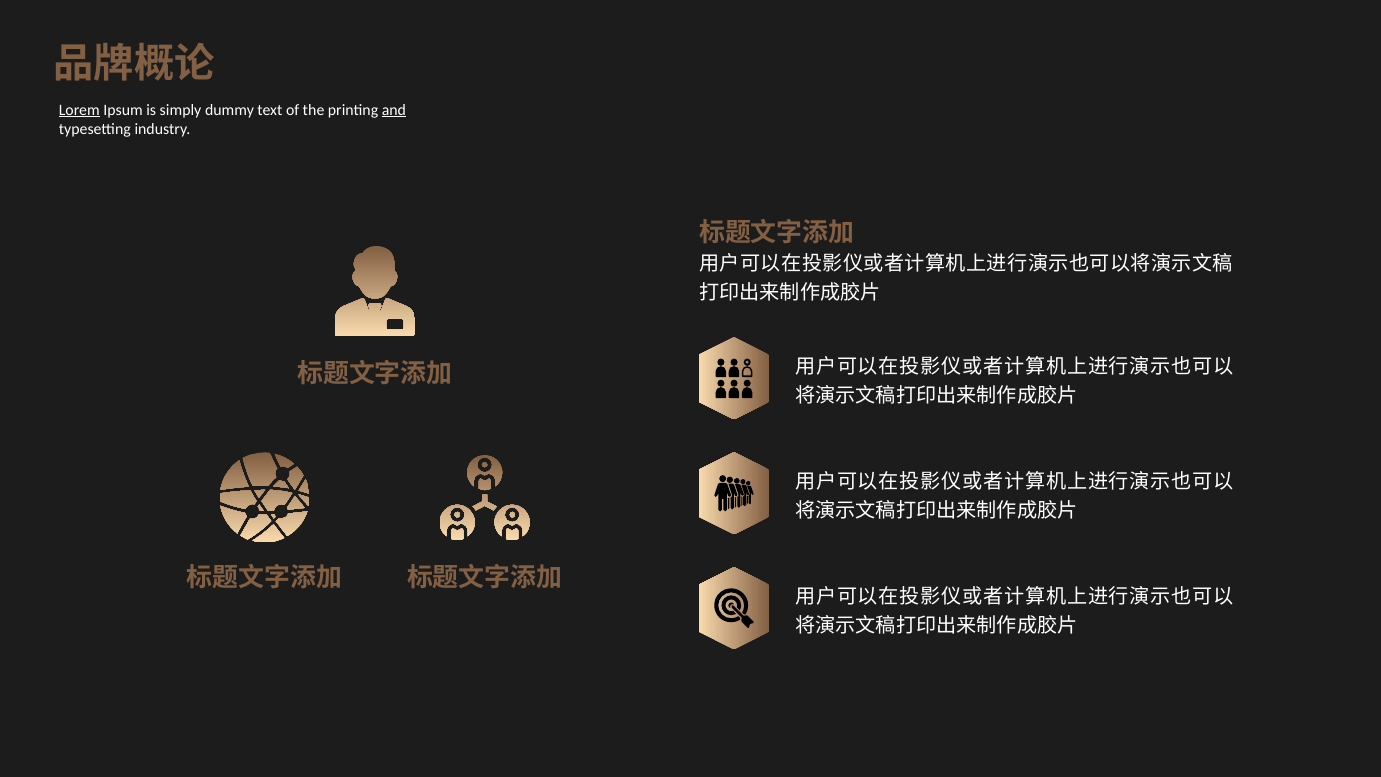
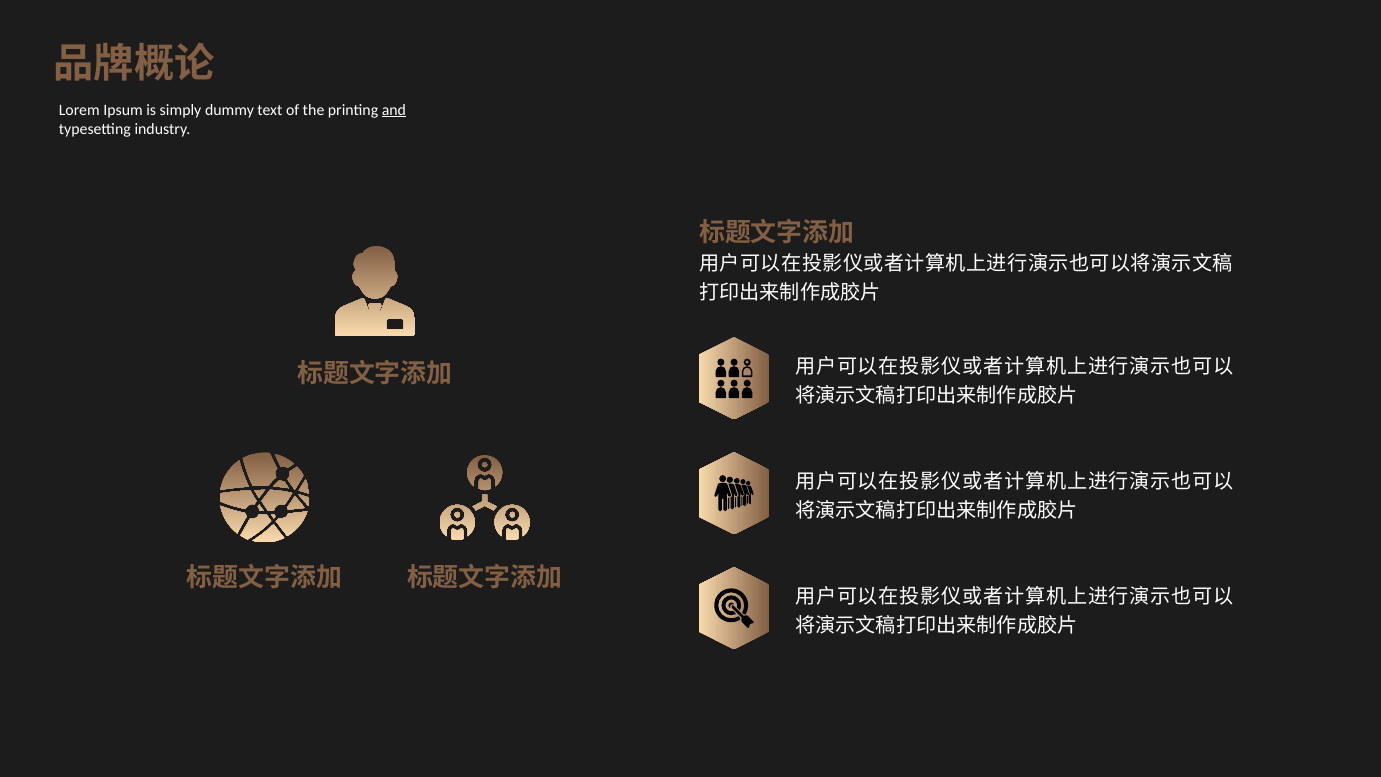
Lorem underline: present -> none (79, 110)
